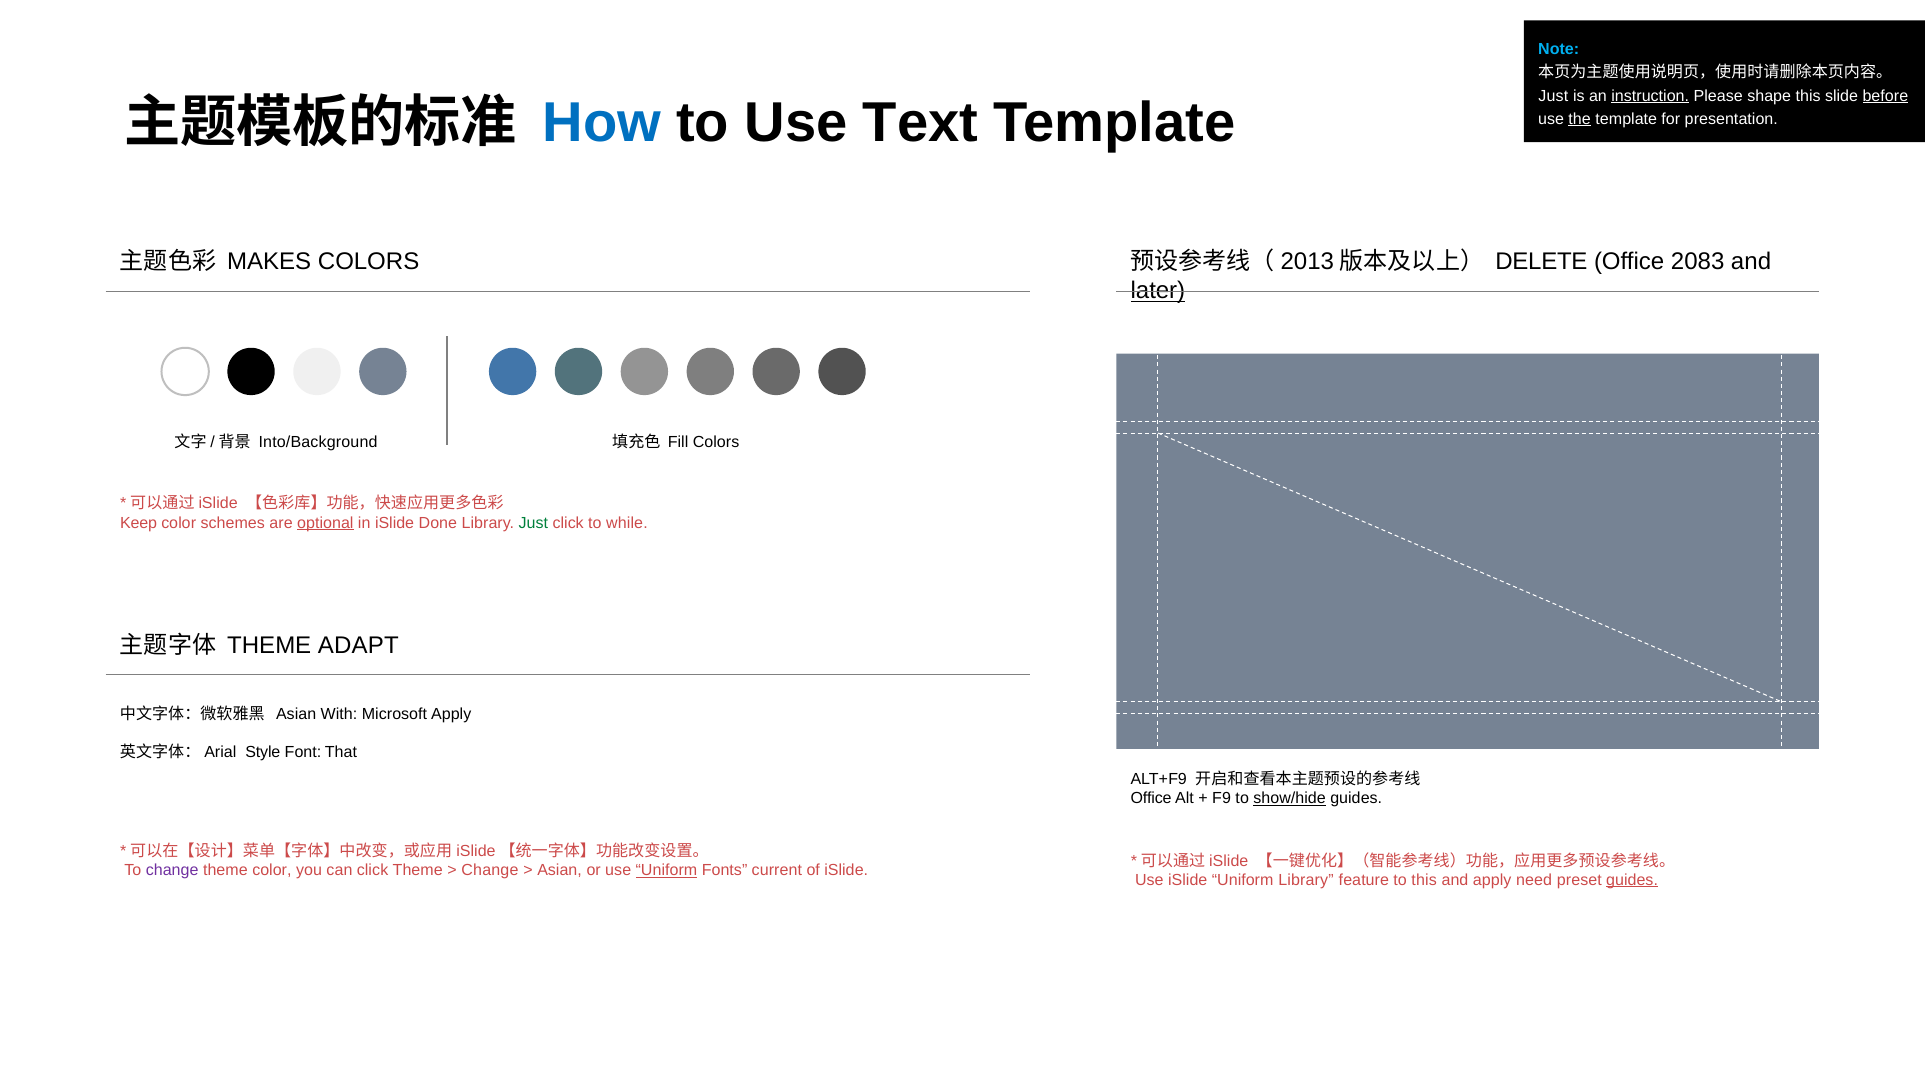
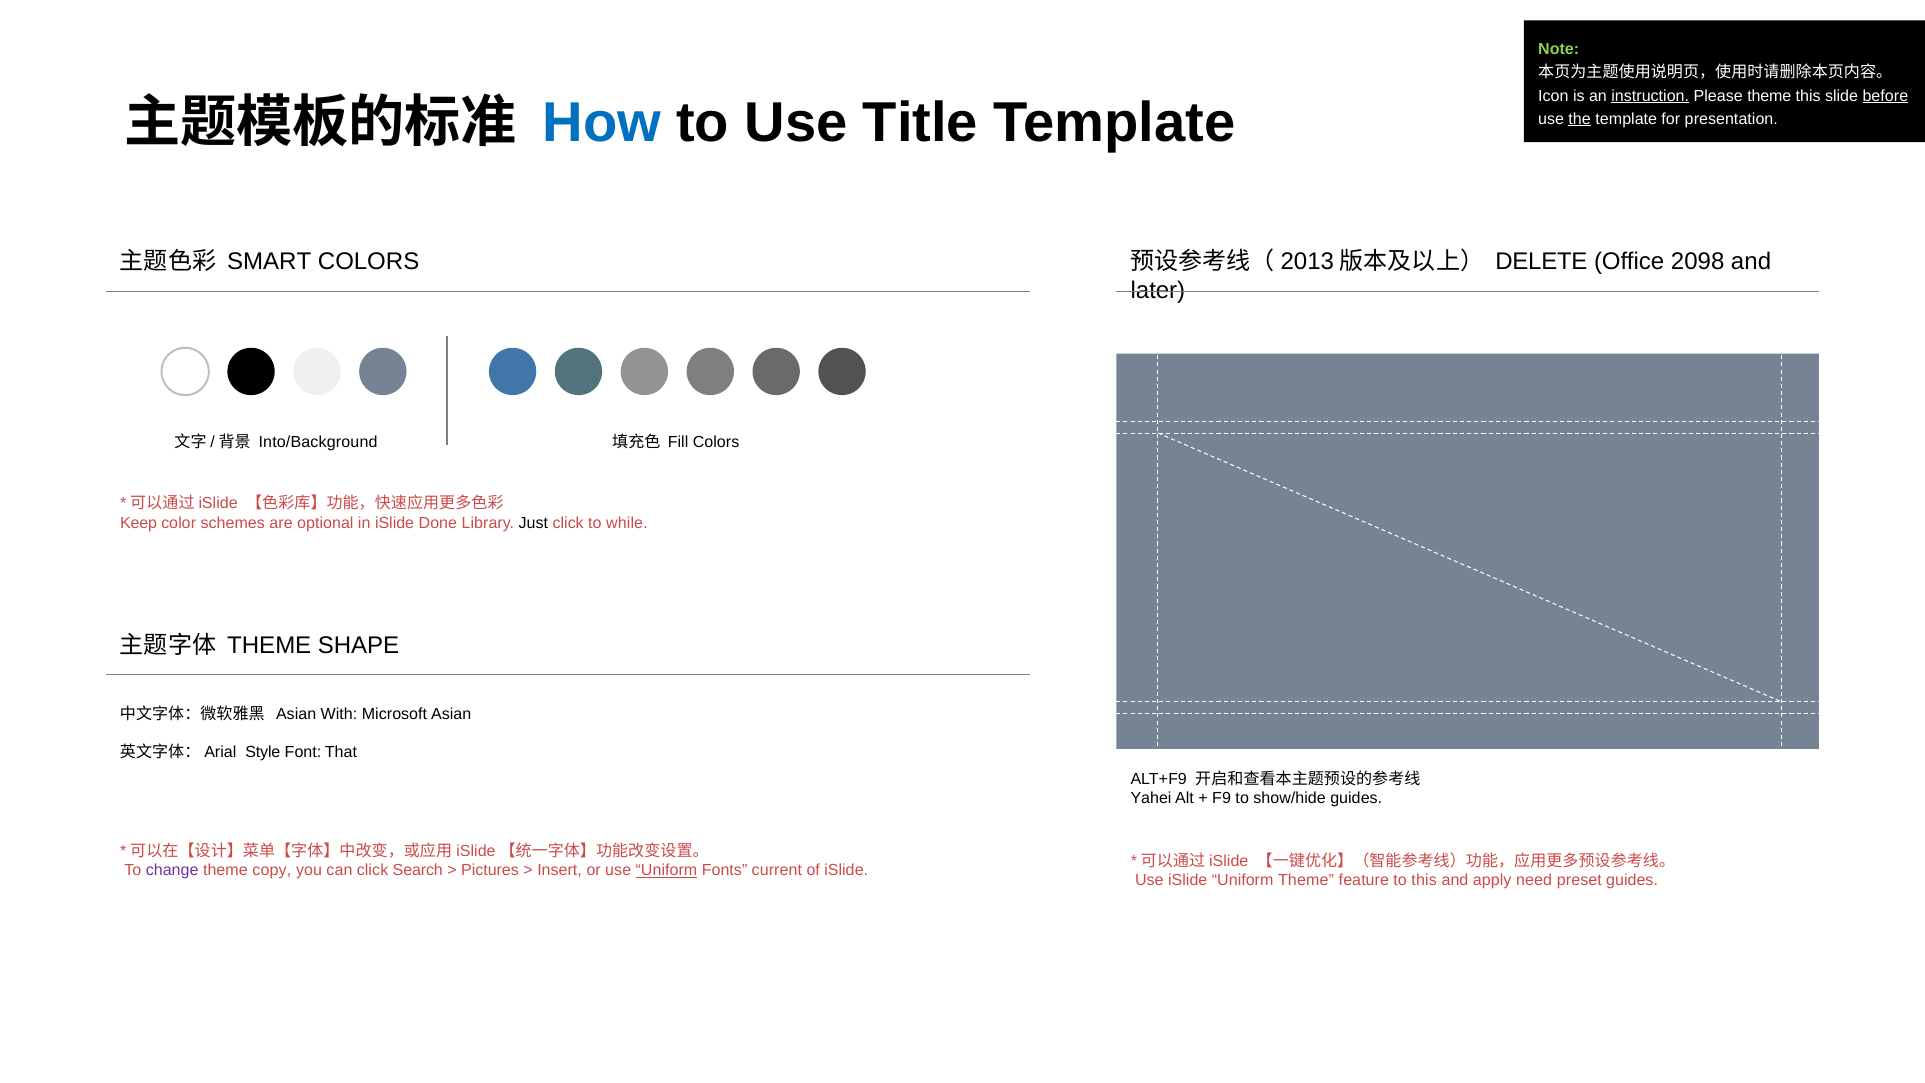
Note colour: light blue -> light green (1559, 50)
Just: Just -> Icon (1553, 96)
Please shape: shape -> theme (1769, 96)
Text: Text -> Title (921, 123)
2083: 2083 -> 2098 (1698, 262)
MAKES: MAKES -> SMART (269, 262)
later underline: present -> none (1158, 291)
optional underline: present -> none (325, 523)
Just colour: green -> black (533, 523)
ADAPT: ADAPT -> SHAPE (358, 646)
Microsoft Apply: Apply -> Asian (451, 714)
Office: Office -> Yahei (1151, 798)
show/hide underline: present -> none (1290, 798)
theme color: color -> copy (272, 870)
click Theme: Theme -> Search (418, 870)
Change: Change -> Pictures (490, 870)
Asian: Asian -> Insert (560, 870)
Uniform Library: Library -> Theme (1306, 880)
guides underline: present -> none (1632, 880)
